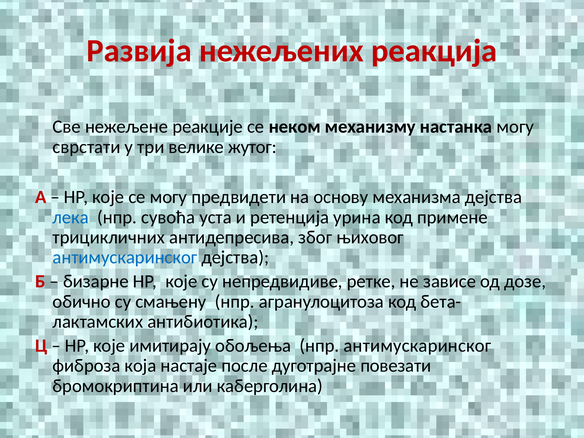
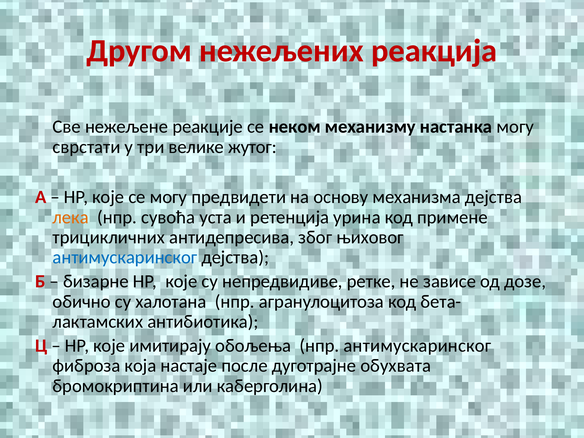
Развија: Развија -> Другом (139, 51)
лека colour: blue -> orange (71, 217)
смањену: смањену -> халотана (171, 302)
повезати: повезати -> обухвата (396, 366)
